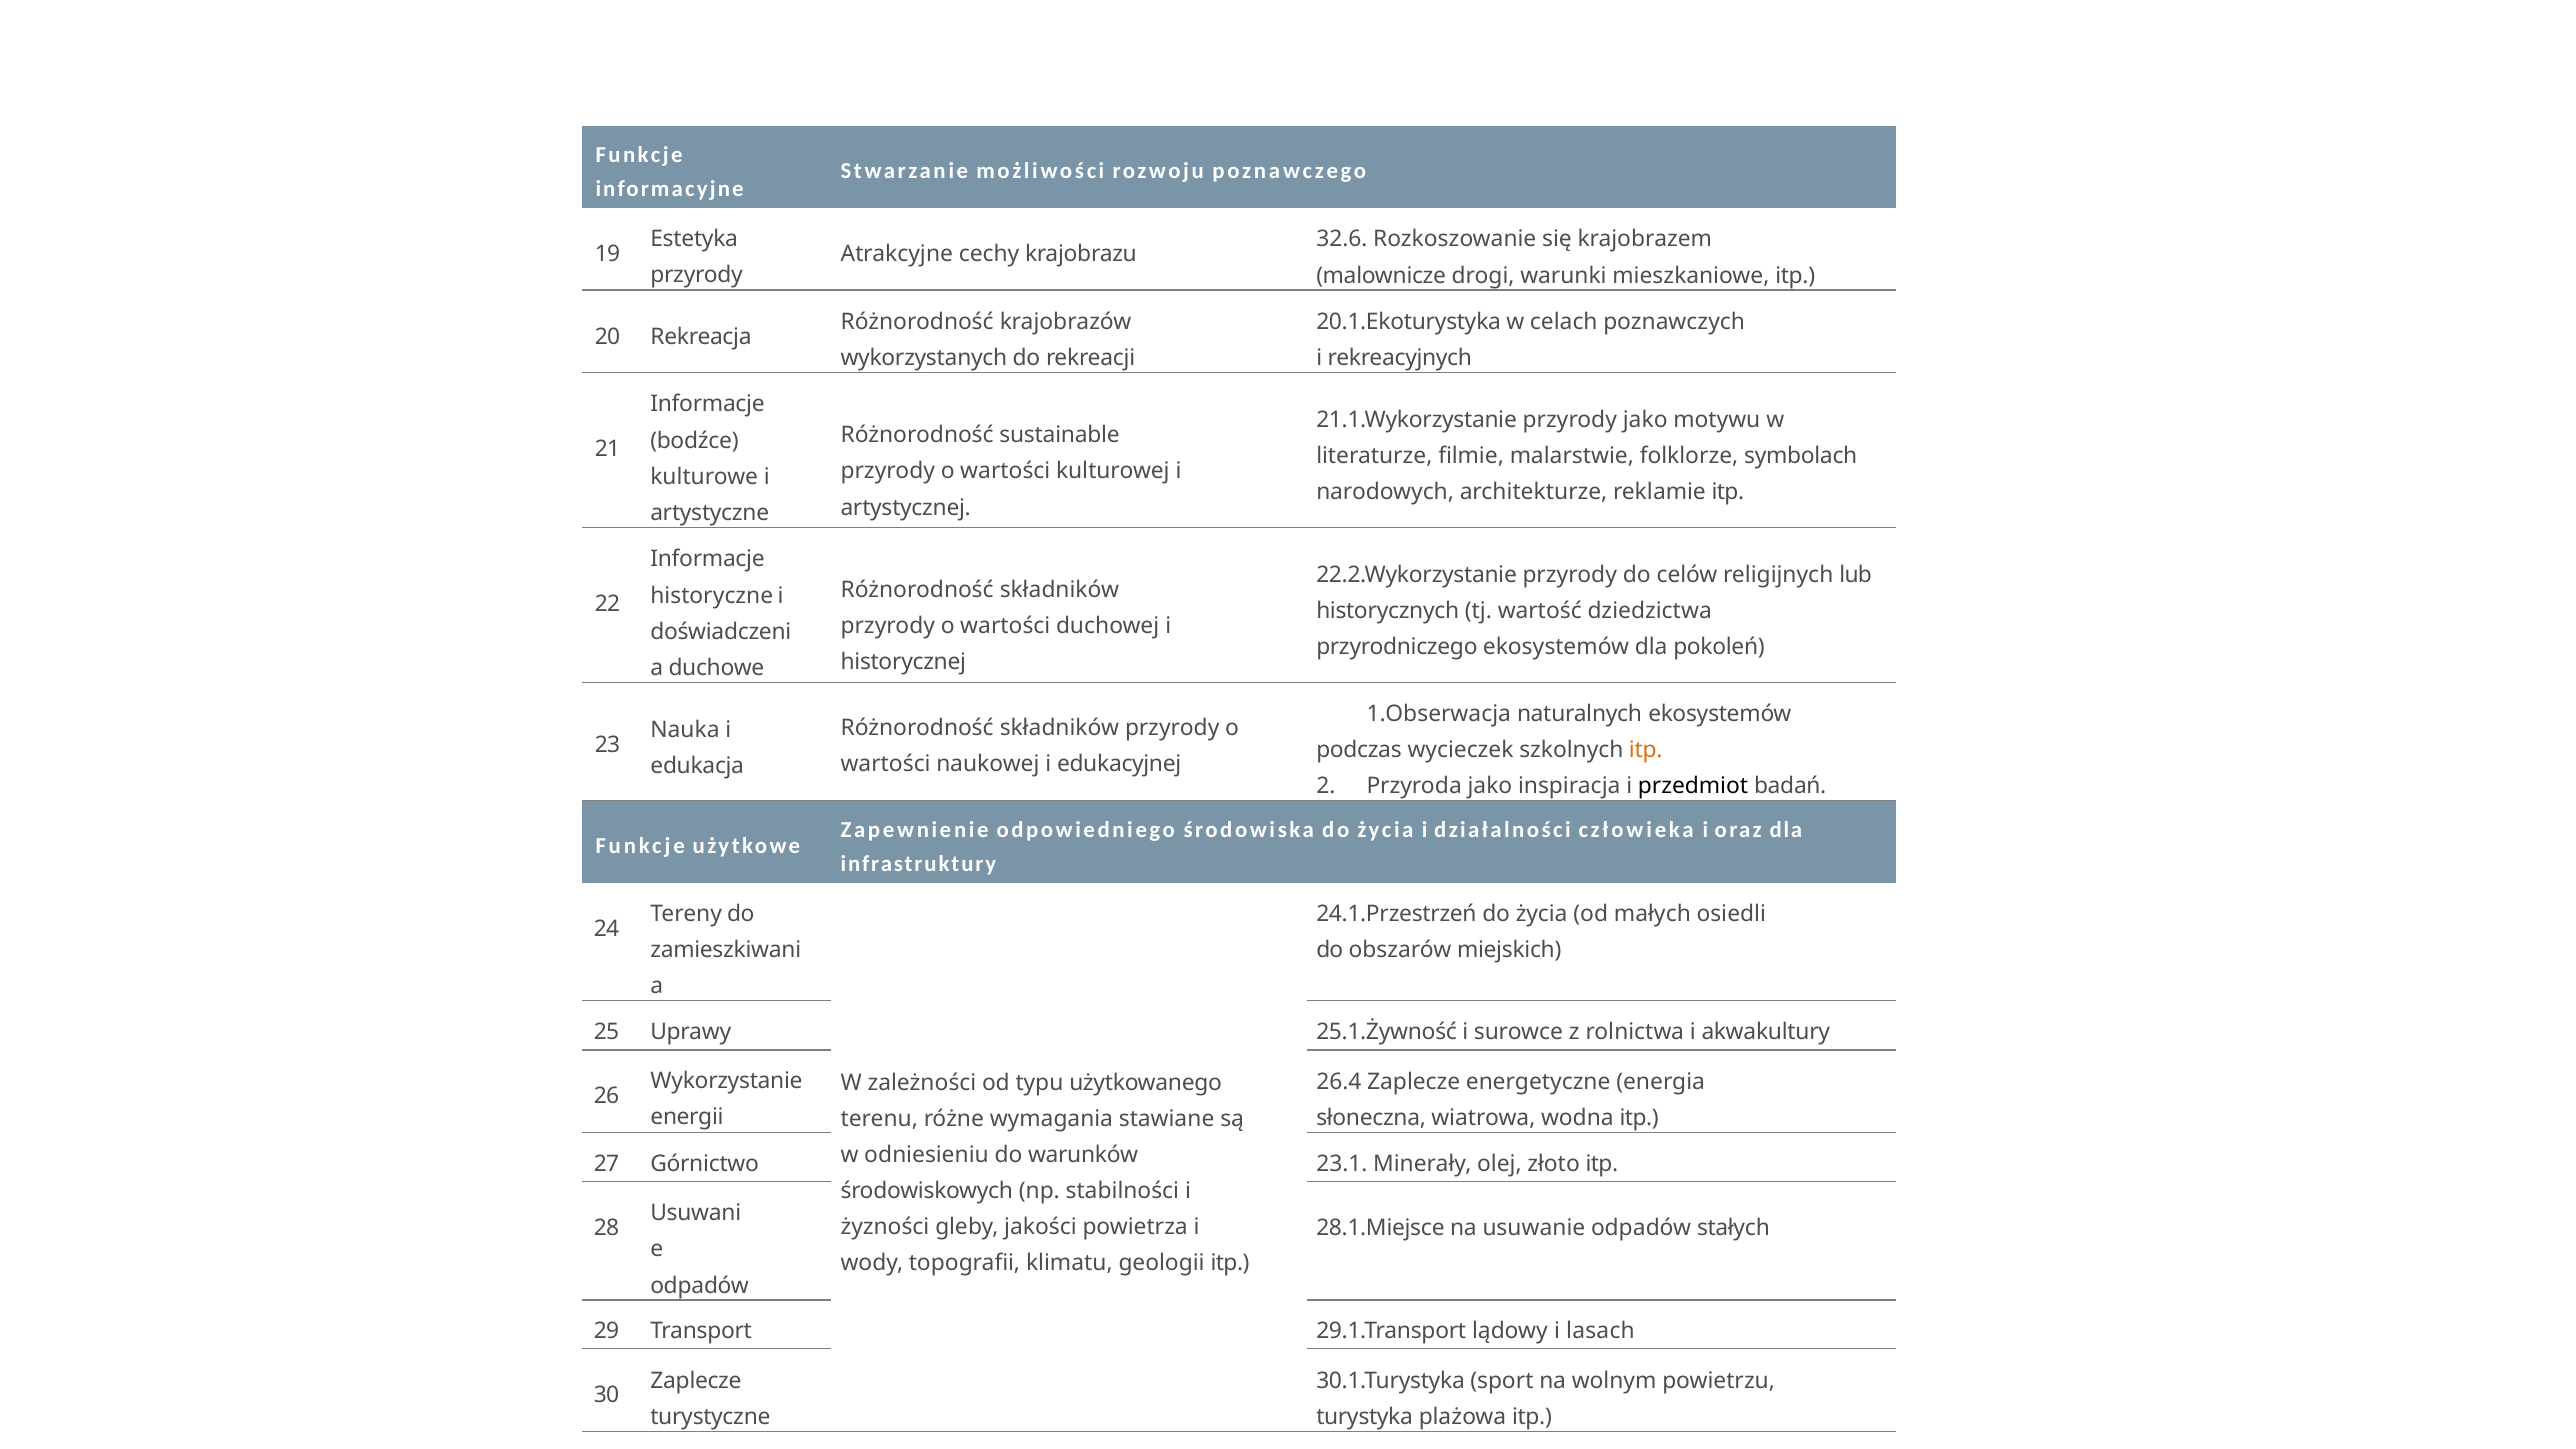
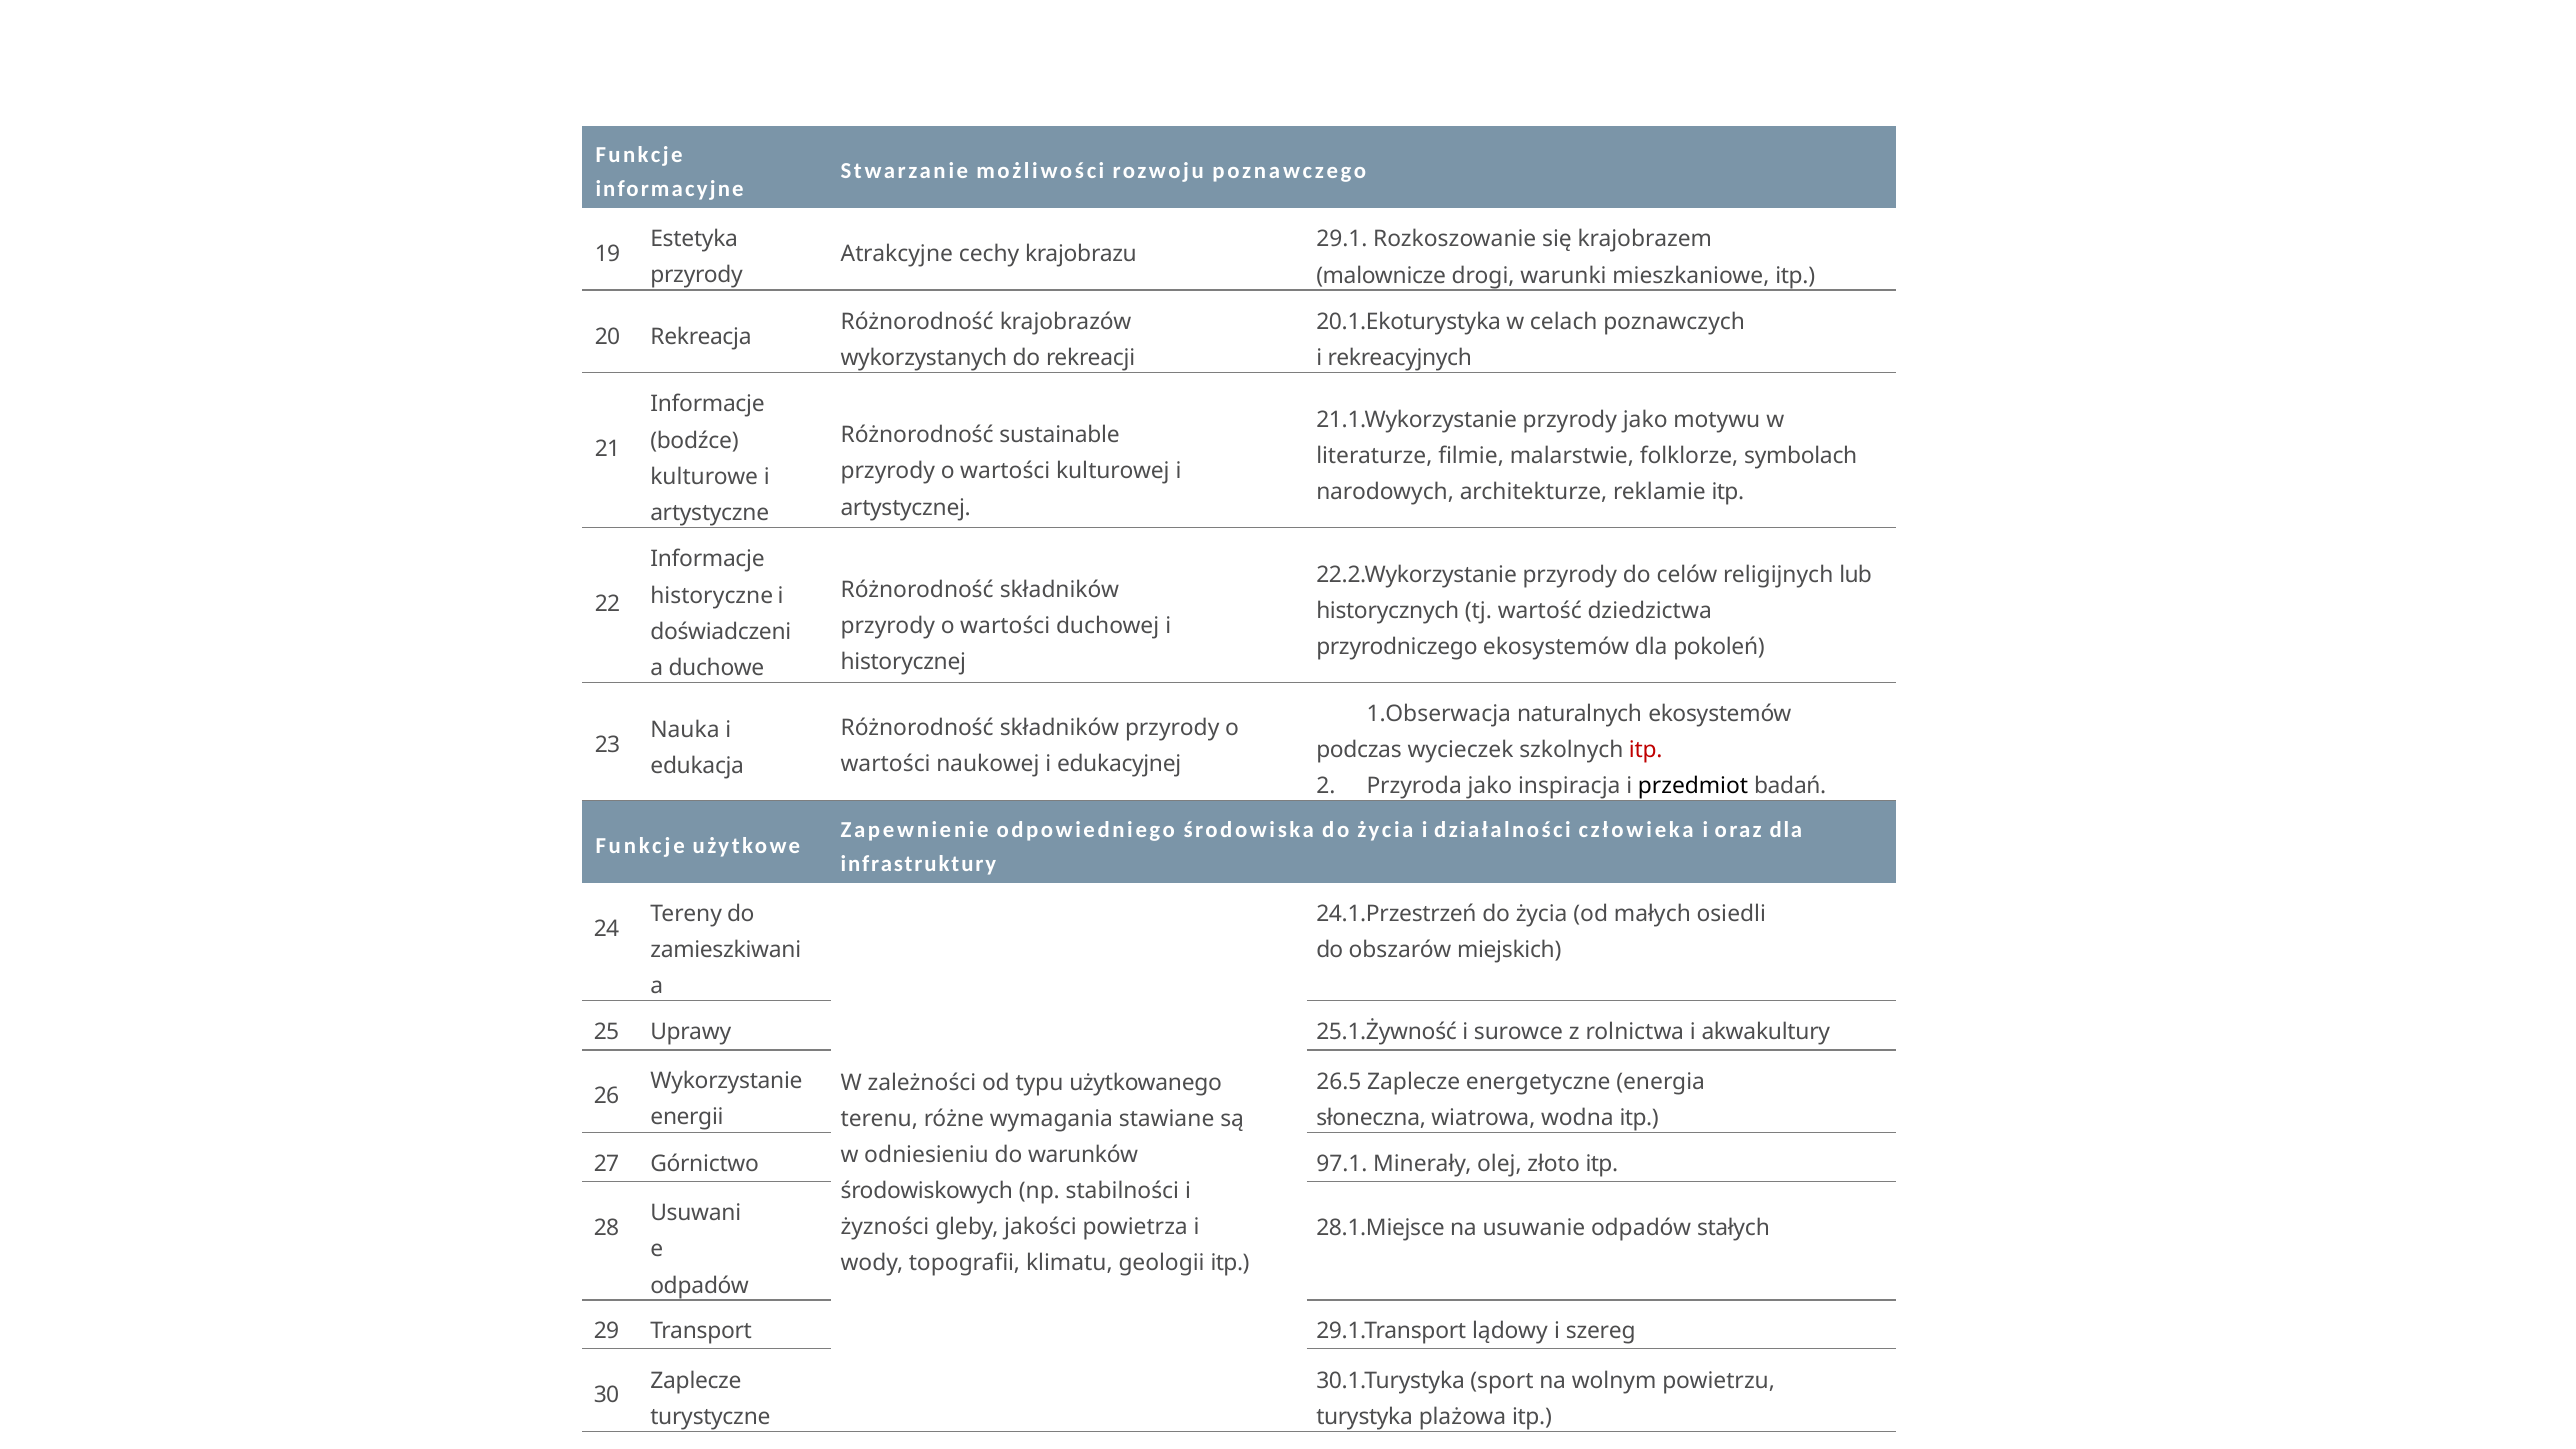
32.6: 32.6 -> 29.1 (1342, 239)
itp colour: orange -> red (1646, 750)
26.4: 26.4 -> 26.5 (1339, 1082)
23.1: 23.1 -> 97.1 (1342, 1164)
lasach: lasach -> szereg (1601, 1331)
